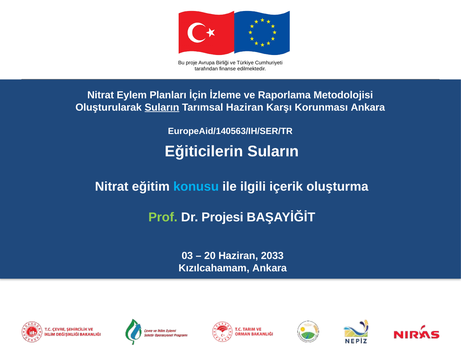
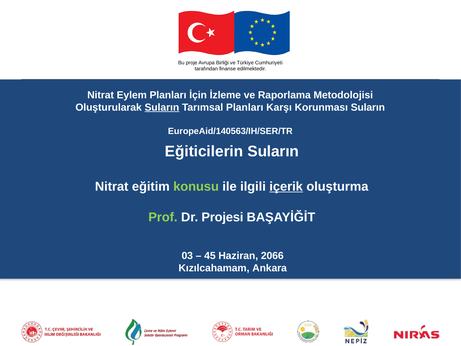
Tarımsal Haziran: Haziran -> Planları (245, 107)
Korunması Ankara: Ankara -> Suların (368, 107)
konusu colour: light blue -> light green (196, 186)
içerik underline: none -> present (286, 186)
20: 20 -> 45 (210, 256)
2033: 2033 -> 2066 (272, 256)
